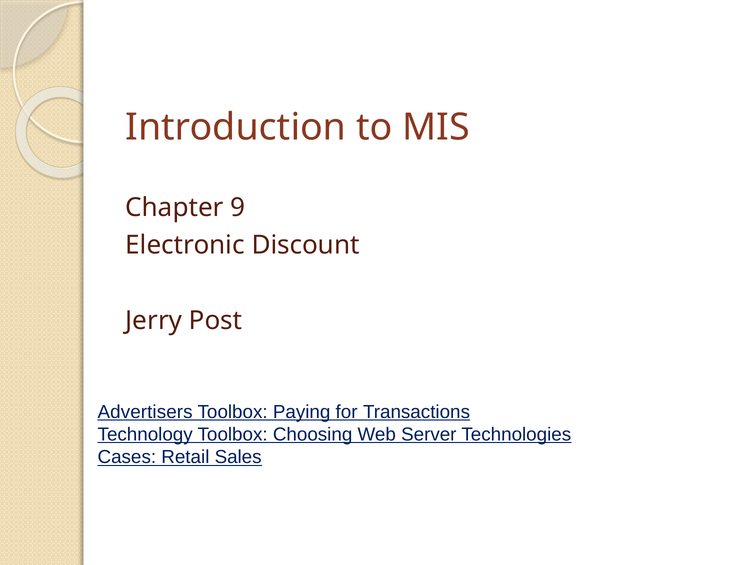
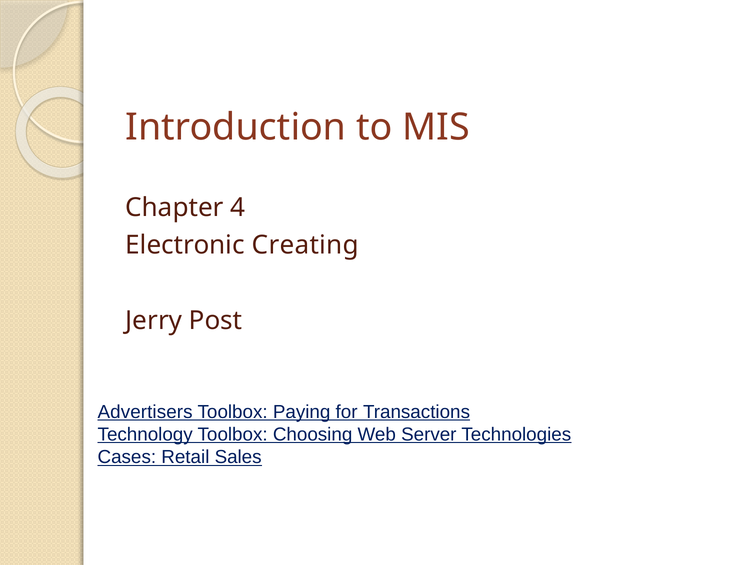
9: 9 -> 4 (238, 208)
Discount: Discount -> Creating (305, 245)
